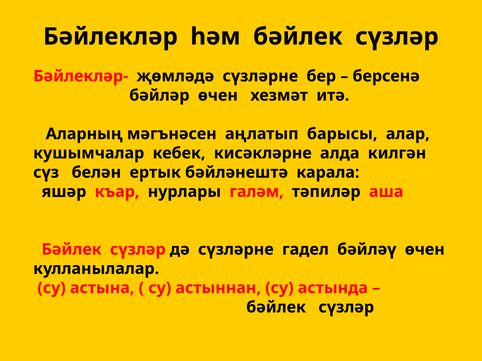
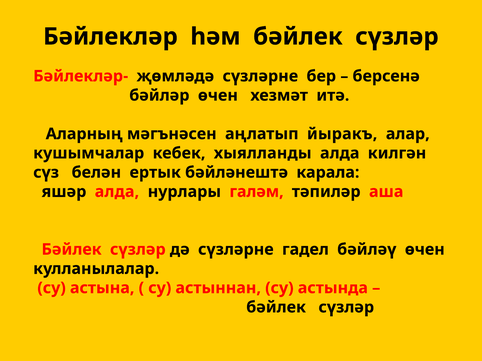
барысы: барысы -> йыракъ (342, 134)
кисәкләрне: кисәкләрне -> хыялланды (263, 153)
яшәр къар: къар -> алда (117, 192)
